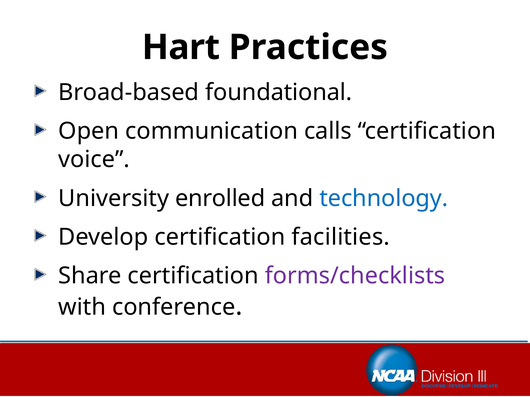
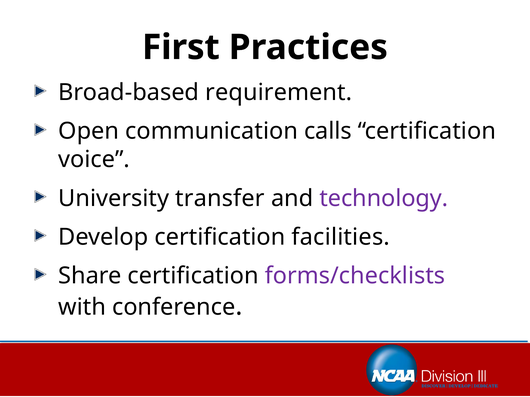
Hart: Hart -> First (181, 47)
foundational: foundational -> requirement (279, 92)
enrolled: enrolled -> transfer (220, 198)
technology colour: blue -> purple (384, 198)
